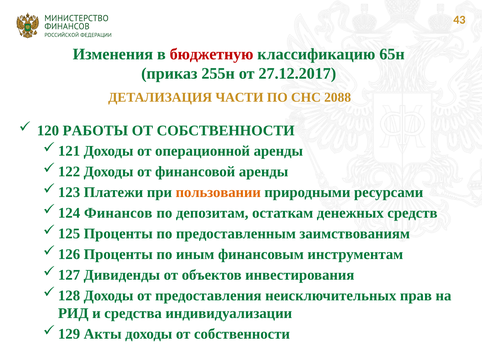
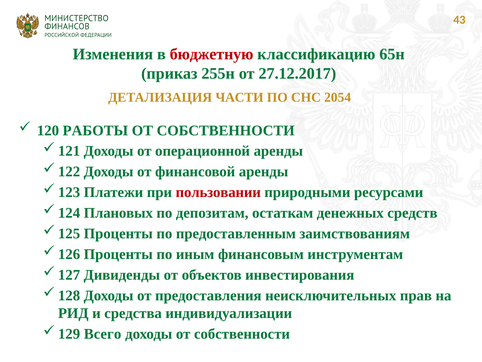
2088: 2088 -> 2054 (338, 97)
пользовании colour: orange -> red (218, 192)
Финансов: Финансов -> Плановых (118, 213)
Акты: Акты -> Всего (103, 333)
